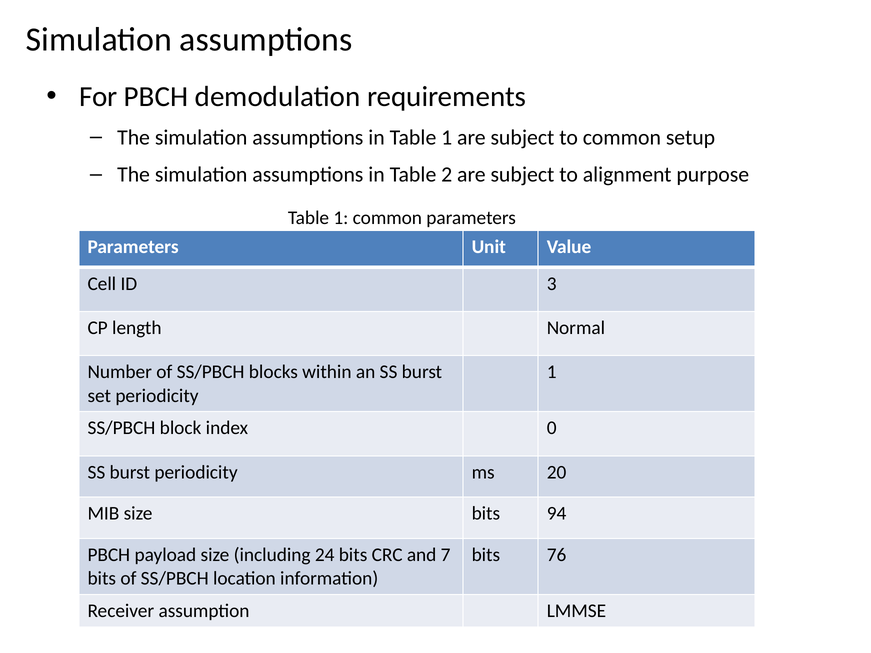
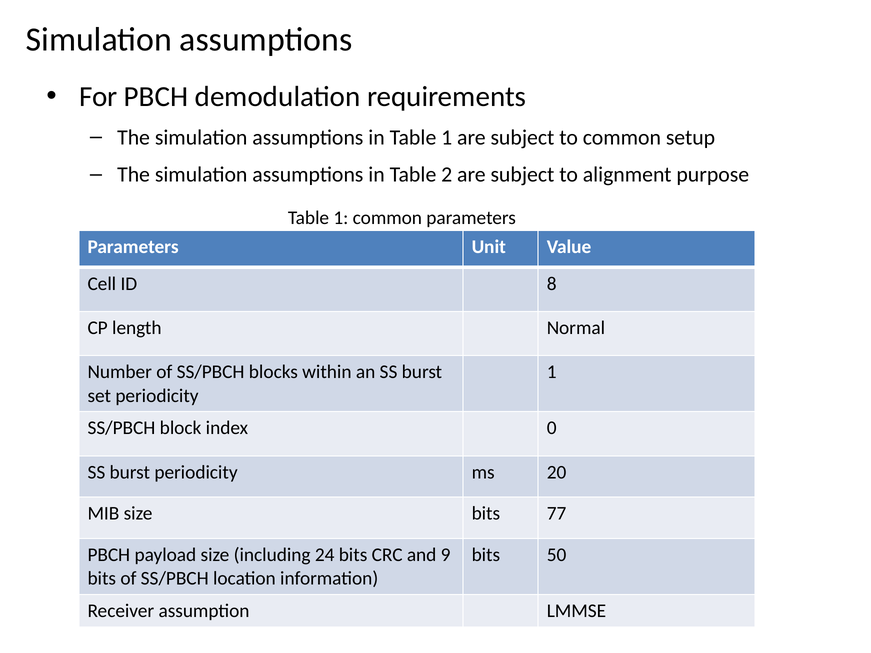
3: 3 -> 8 (552, 284)
94: 94 -> 77 (557, 514)
7: 7 -> 9 (446, 555)
76: 76 -> 50 (557, 555)
